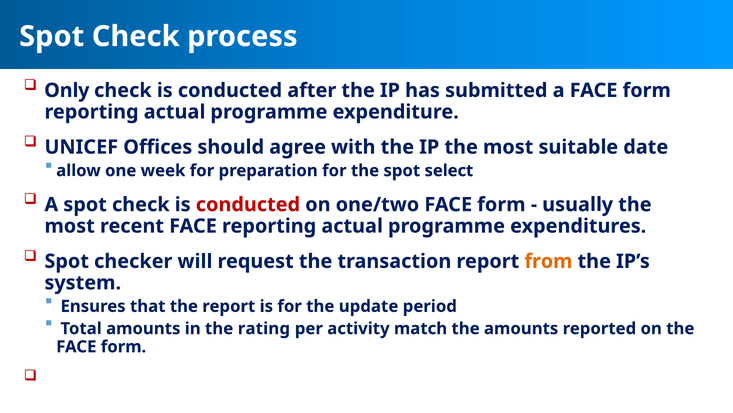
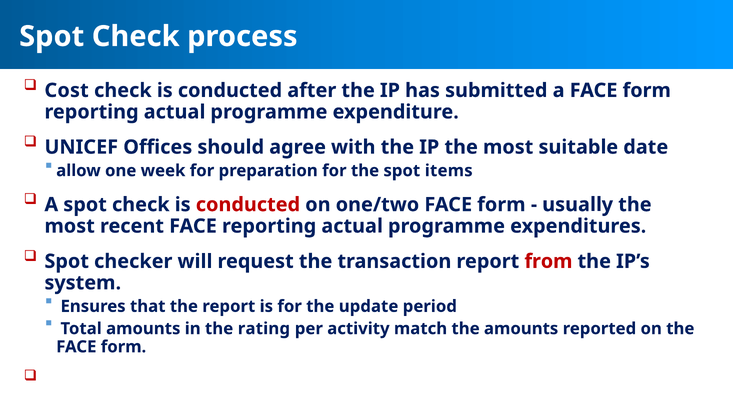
Only: Only -> Cost (67, 90)
select: select -> items (449, 170)
from colour: orange -> red (548, 261)
